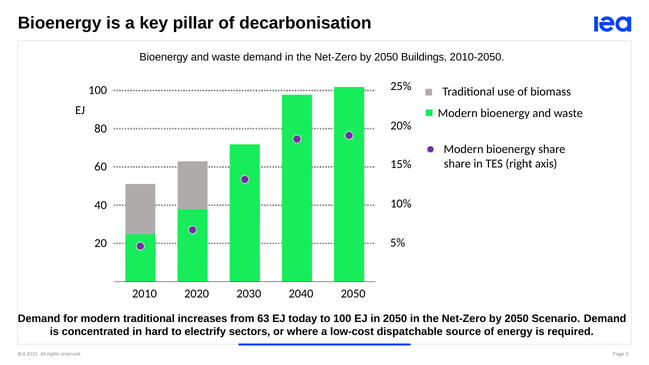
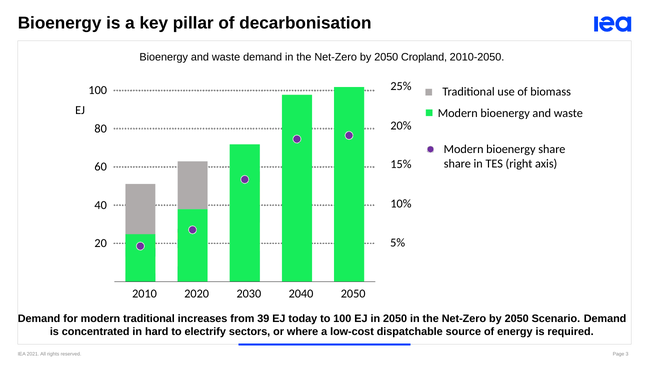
Buildings: Buildings -> Cropland (424, 57)
63: 63 -> 39 (263, 319)
